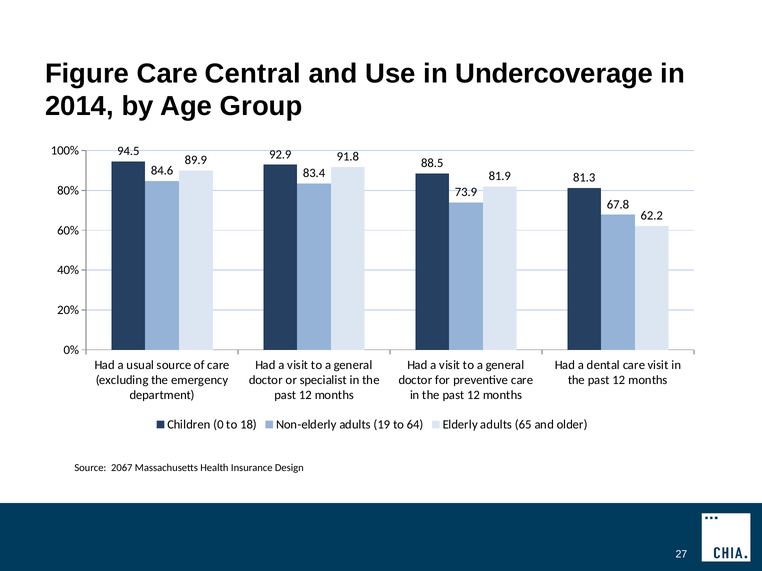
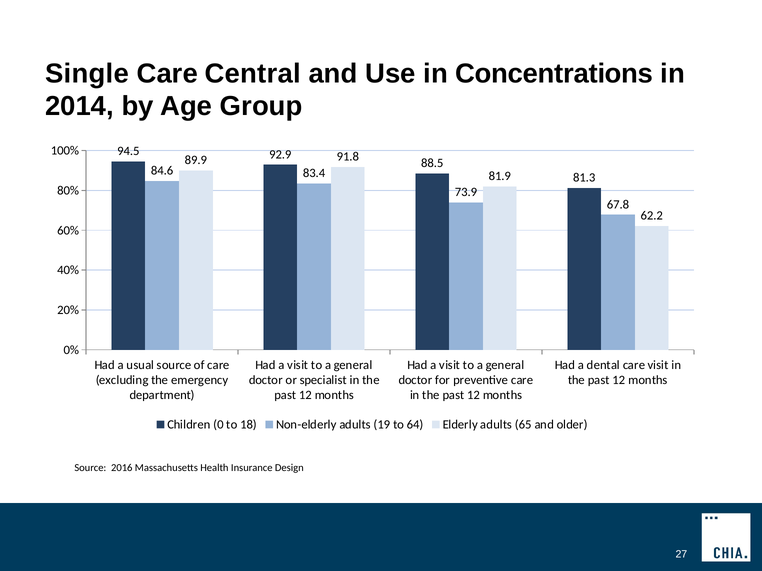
Figure: Figure -> Single (87, 74)
Undercoverage: Undercoverage -> Concentrations (554, 74)
2067: 2067 -> 2016 (122, 468)
